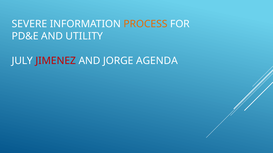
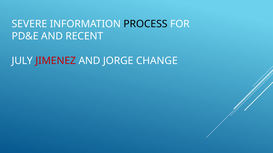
PROCESS colour: orange -> black (145, 24)
UTILITY: UTILITY -> RECENT (84, 36)
AGENDA: AGENDA -> CHANGE (157, 61)
